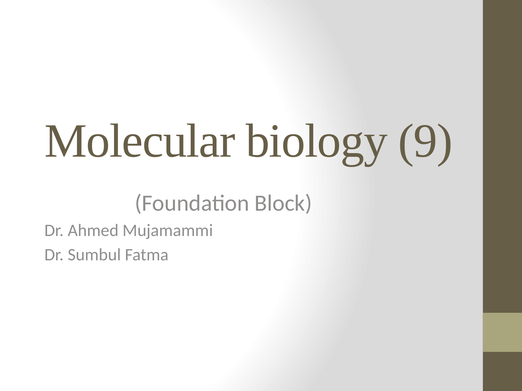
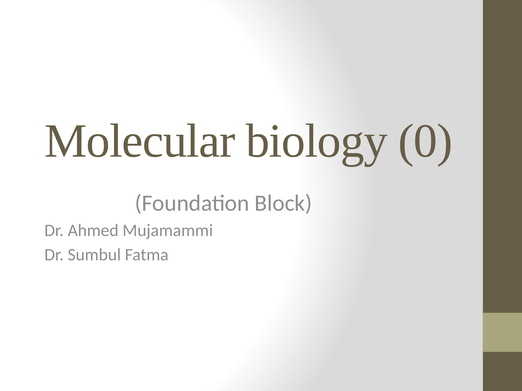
9: 9 -> 0 (425, 141)
